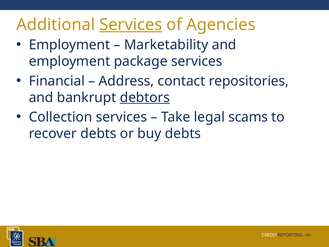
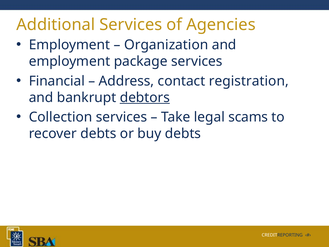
Services underline: present -> none (131, 25)
Marketability: Marketability -> Organization (166, 45)
repositories: repositories -> registration (249, 81)
